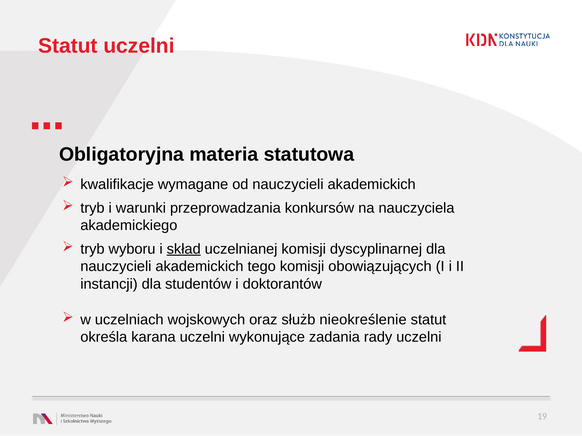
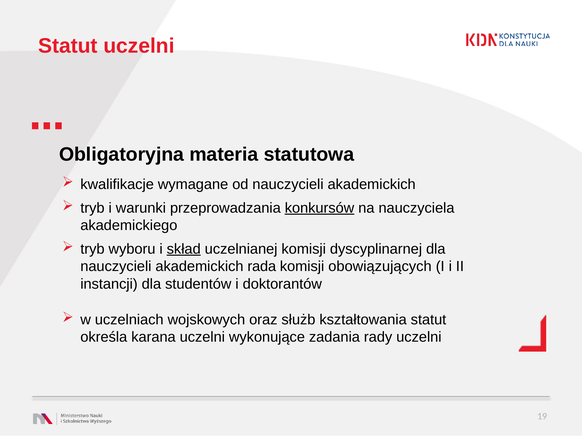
konkursów underline: none -> present (320, 208)
tego: tego -> rada (262, 267)
nieokreślenie: nieokreślenie -> kształtowania (363, 320)
